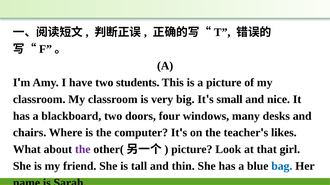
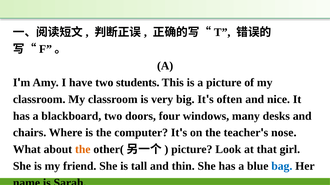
small: small -> often (229, 100)
likes: likes -> nose (284, 133)
the colour: purple -> orange (83, 150)
